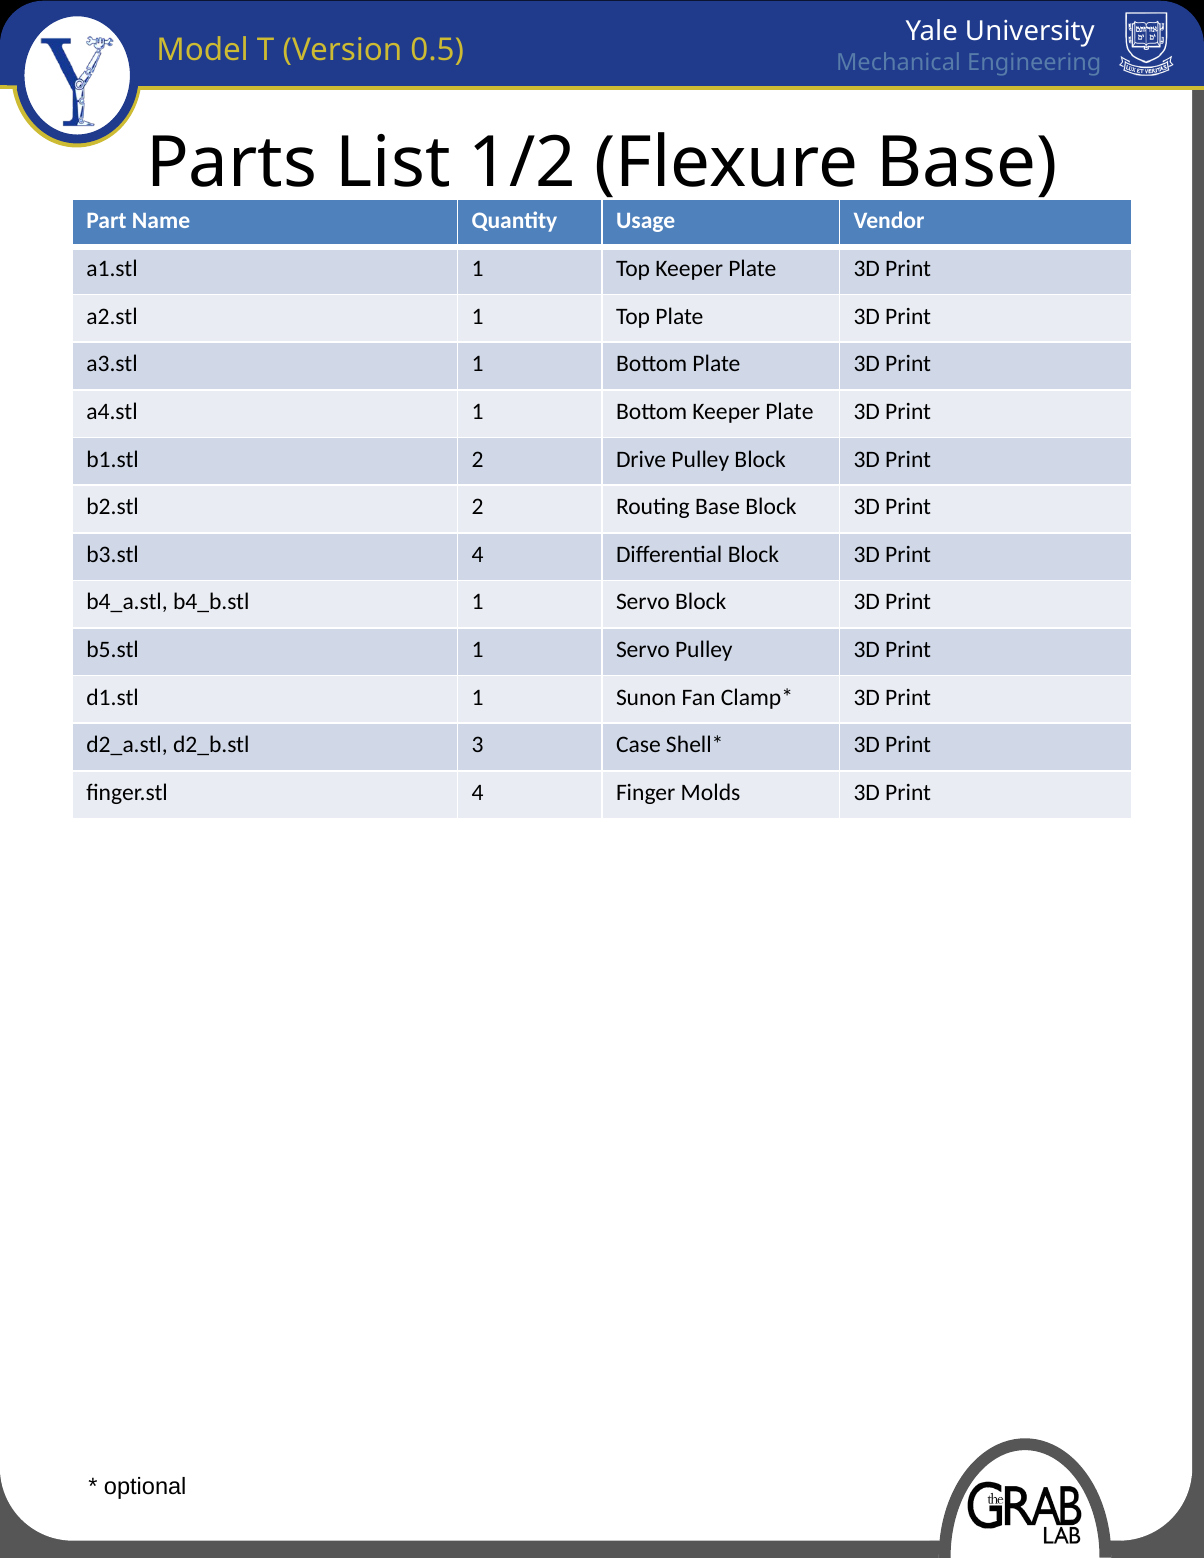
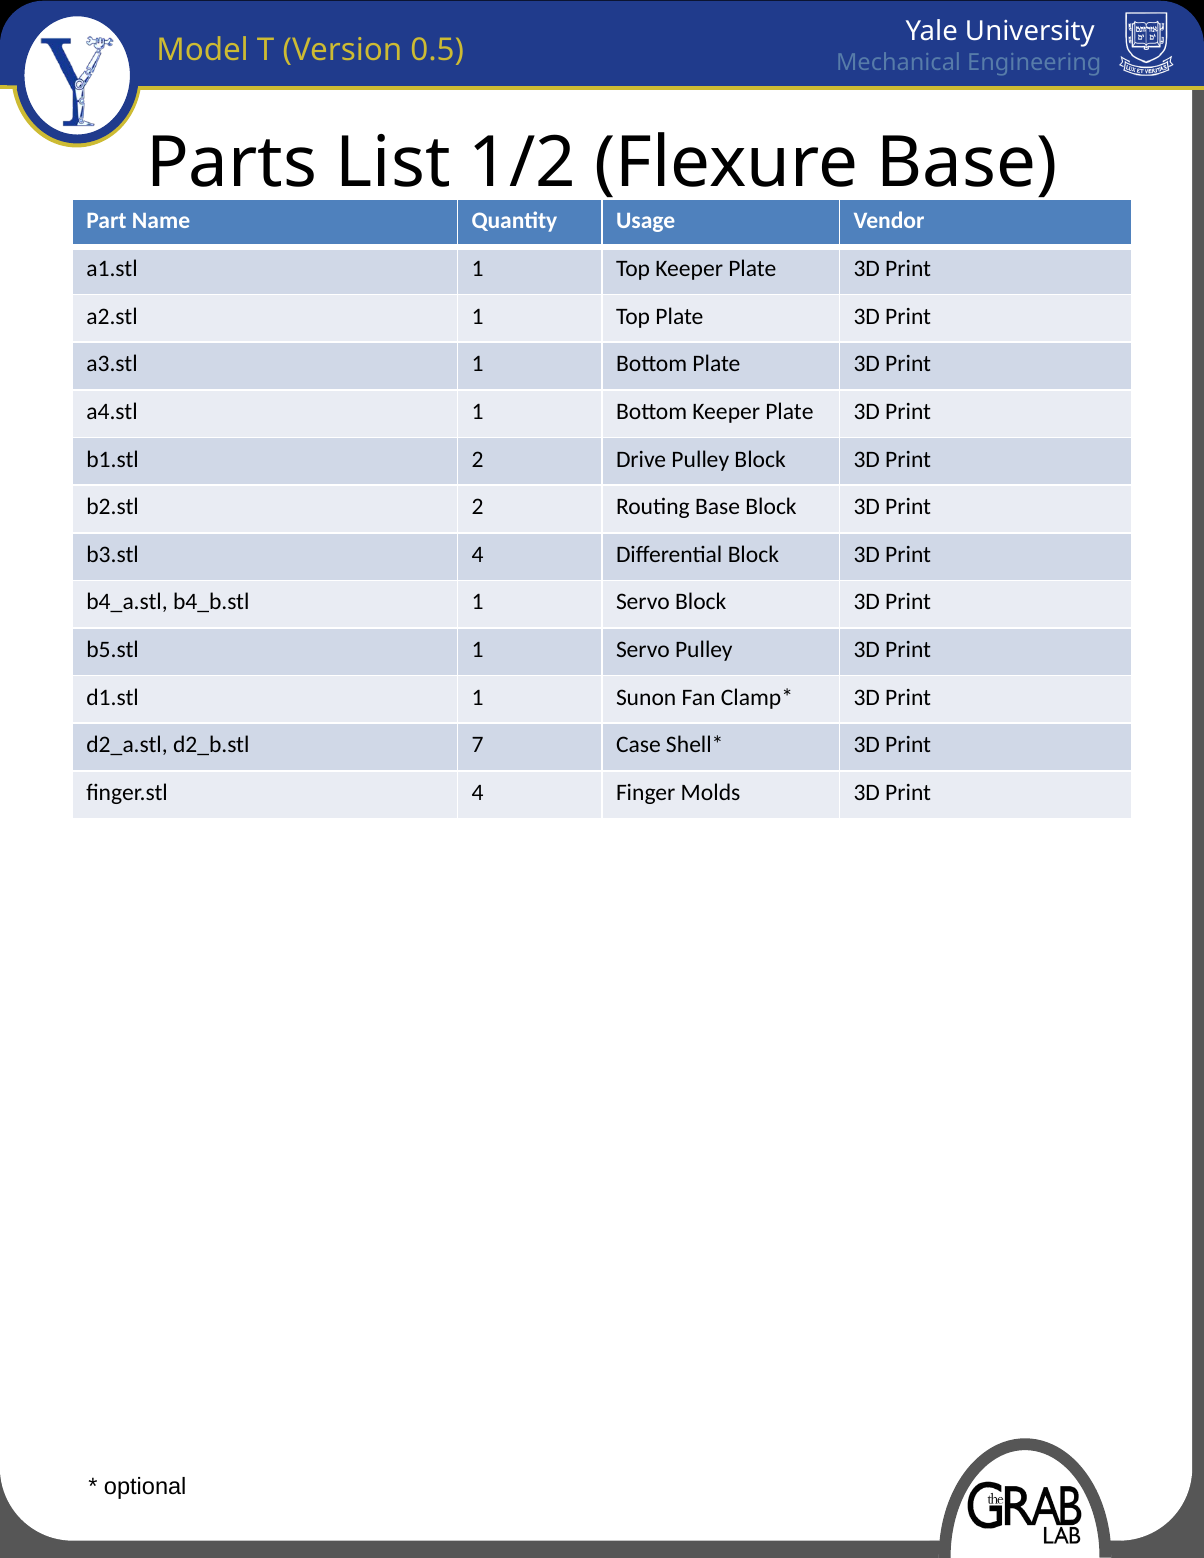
3: 3 -> 7 (477, 745)
